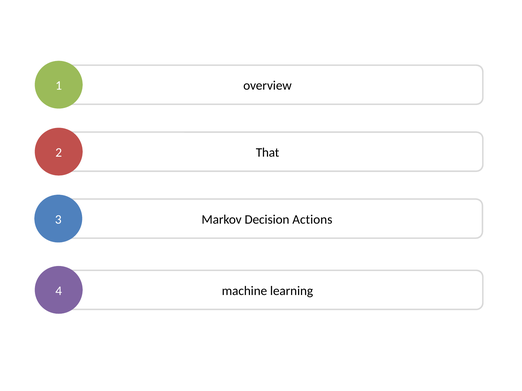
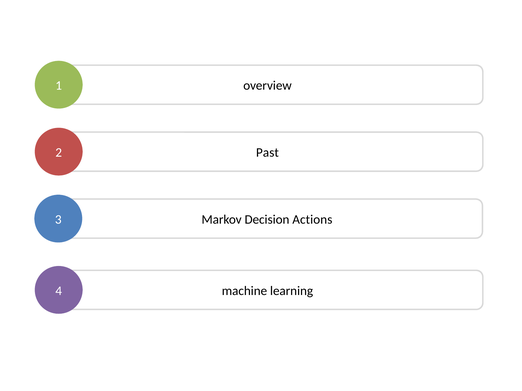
That: That -> Past (267, 153)
